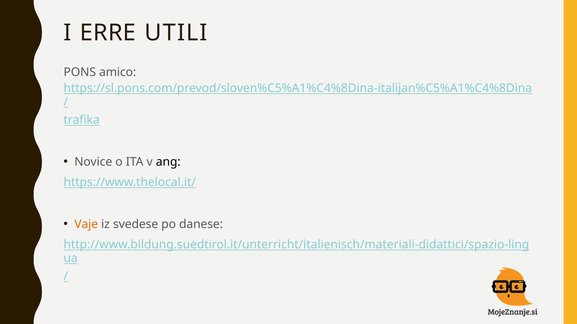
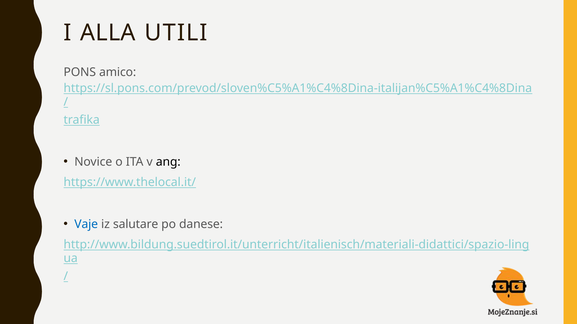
ERRE: ERRE -> ALLA (108, 33)
Vaje colour: orange -> blue (86, 225)
svedese: svedese -> salutare (136, 225)
